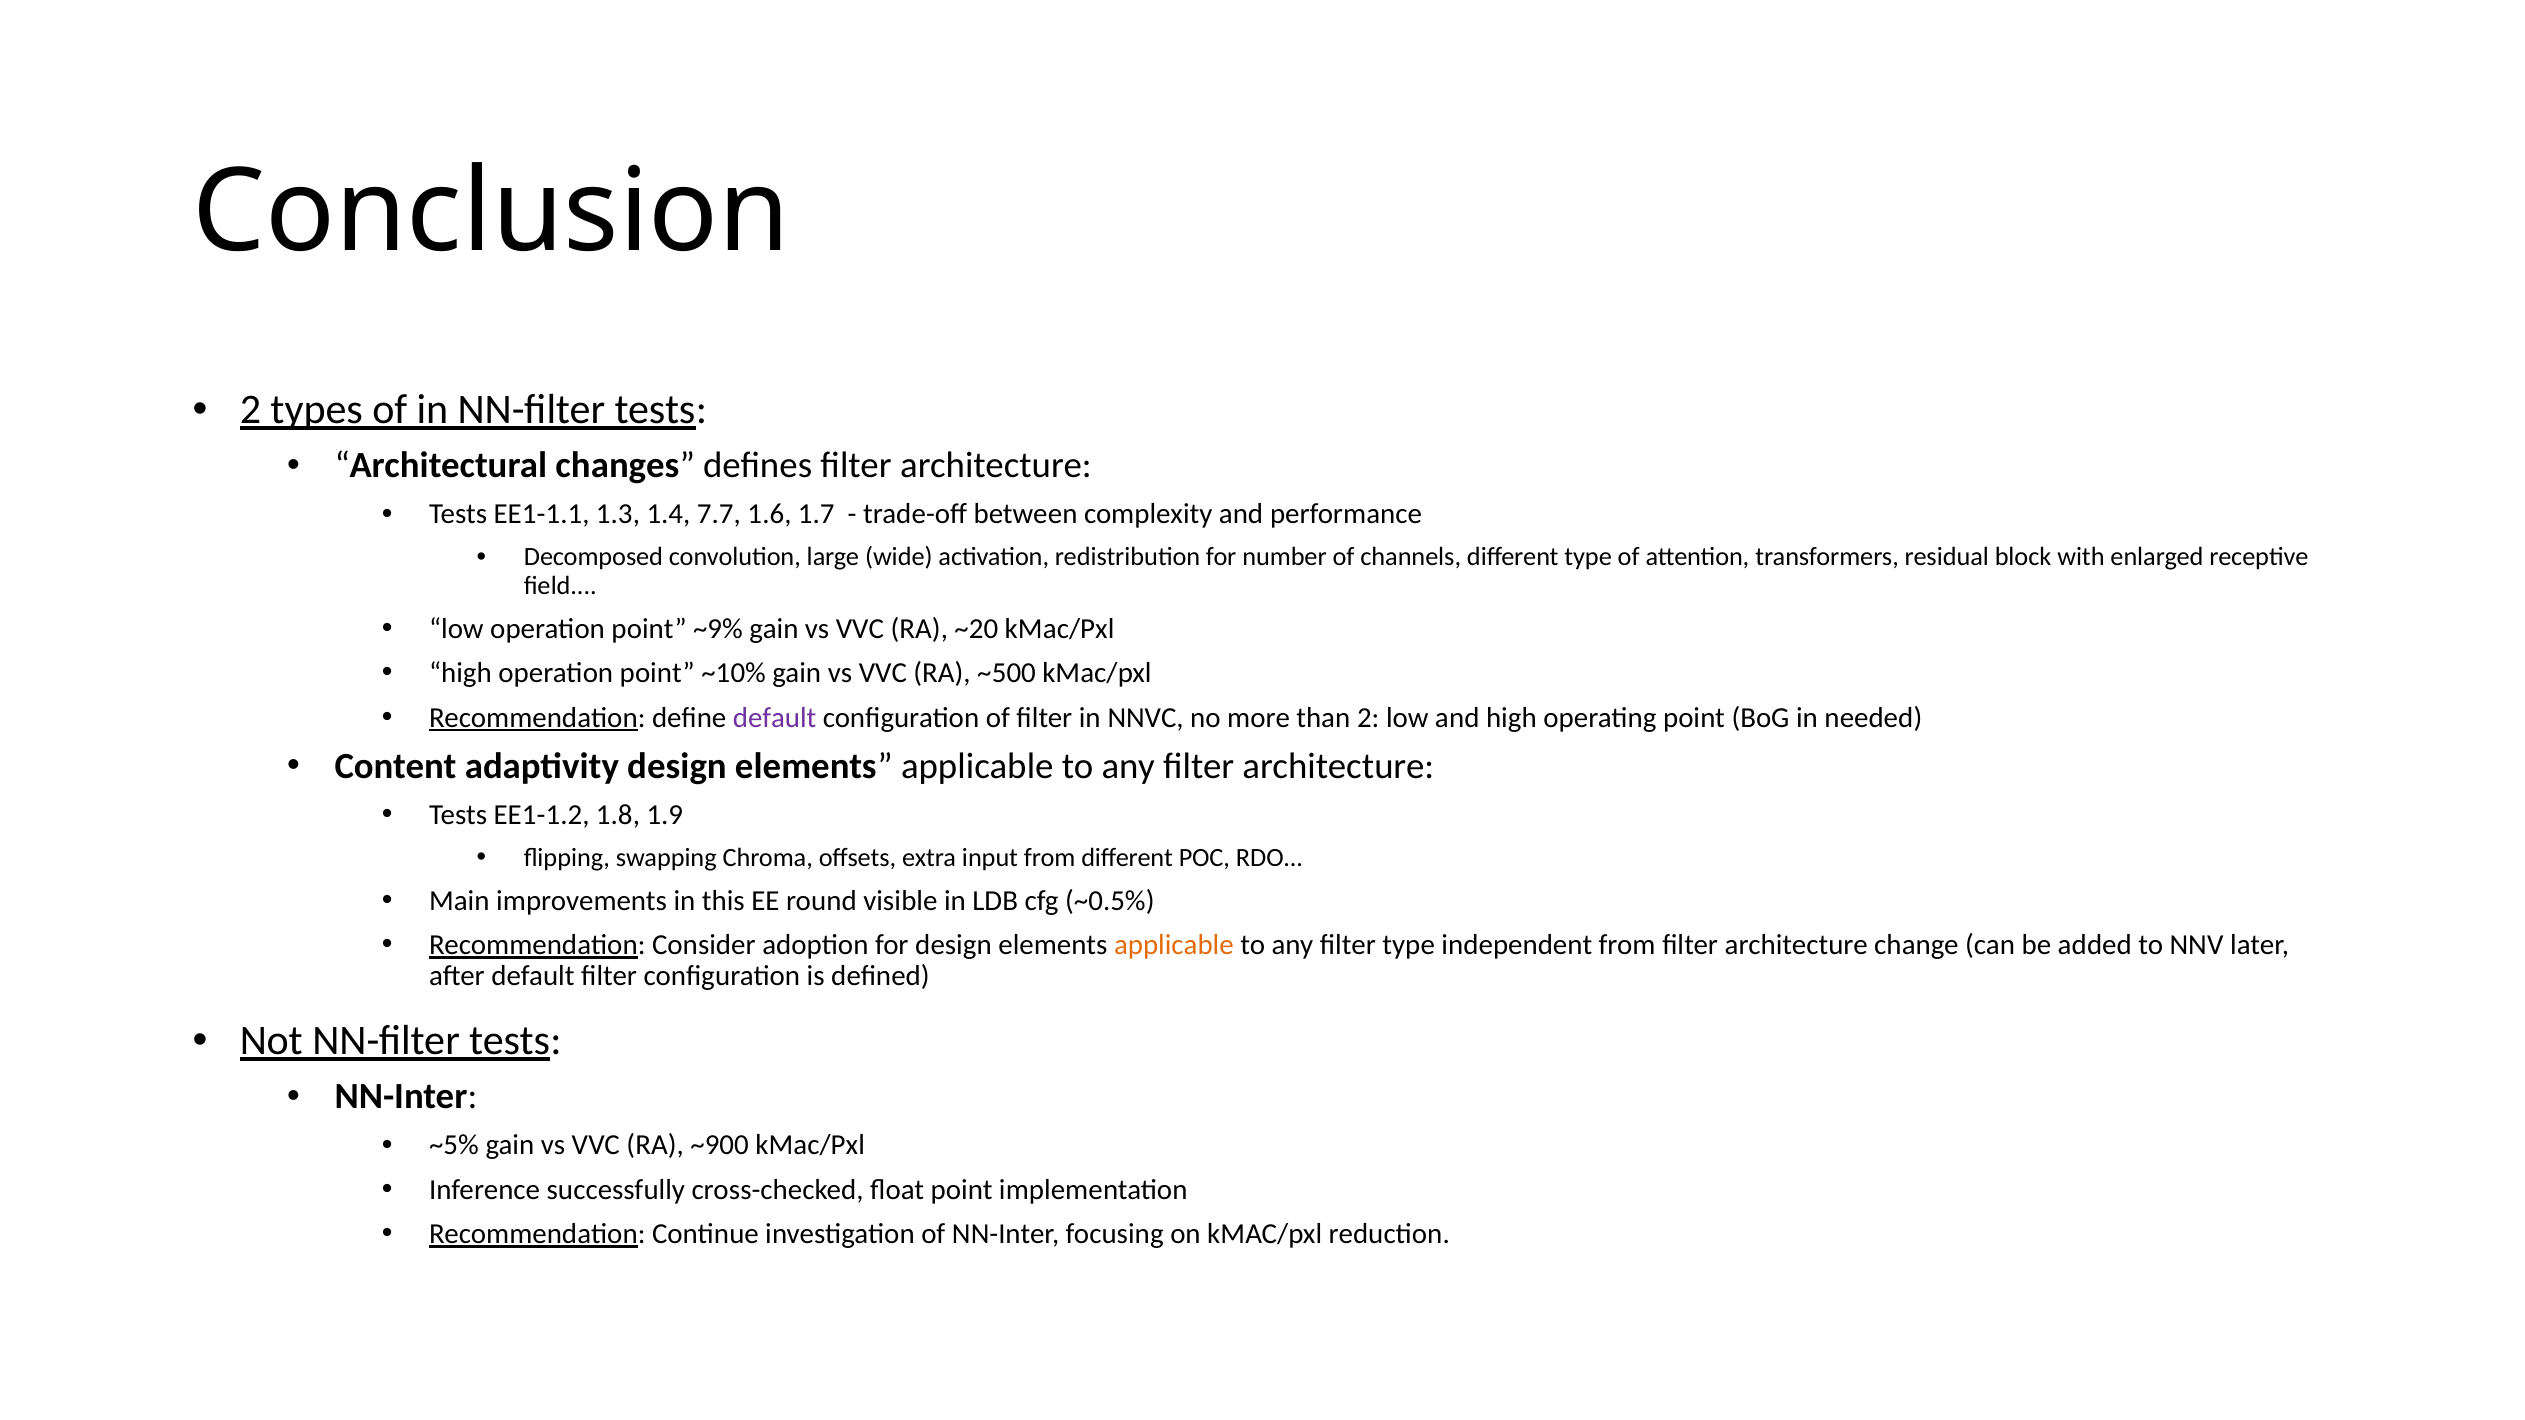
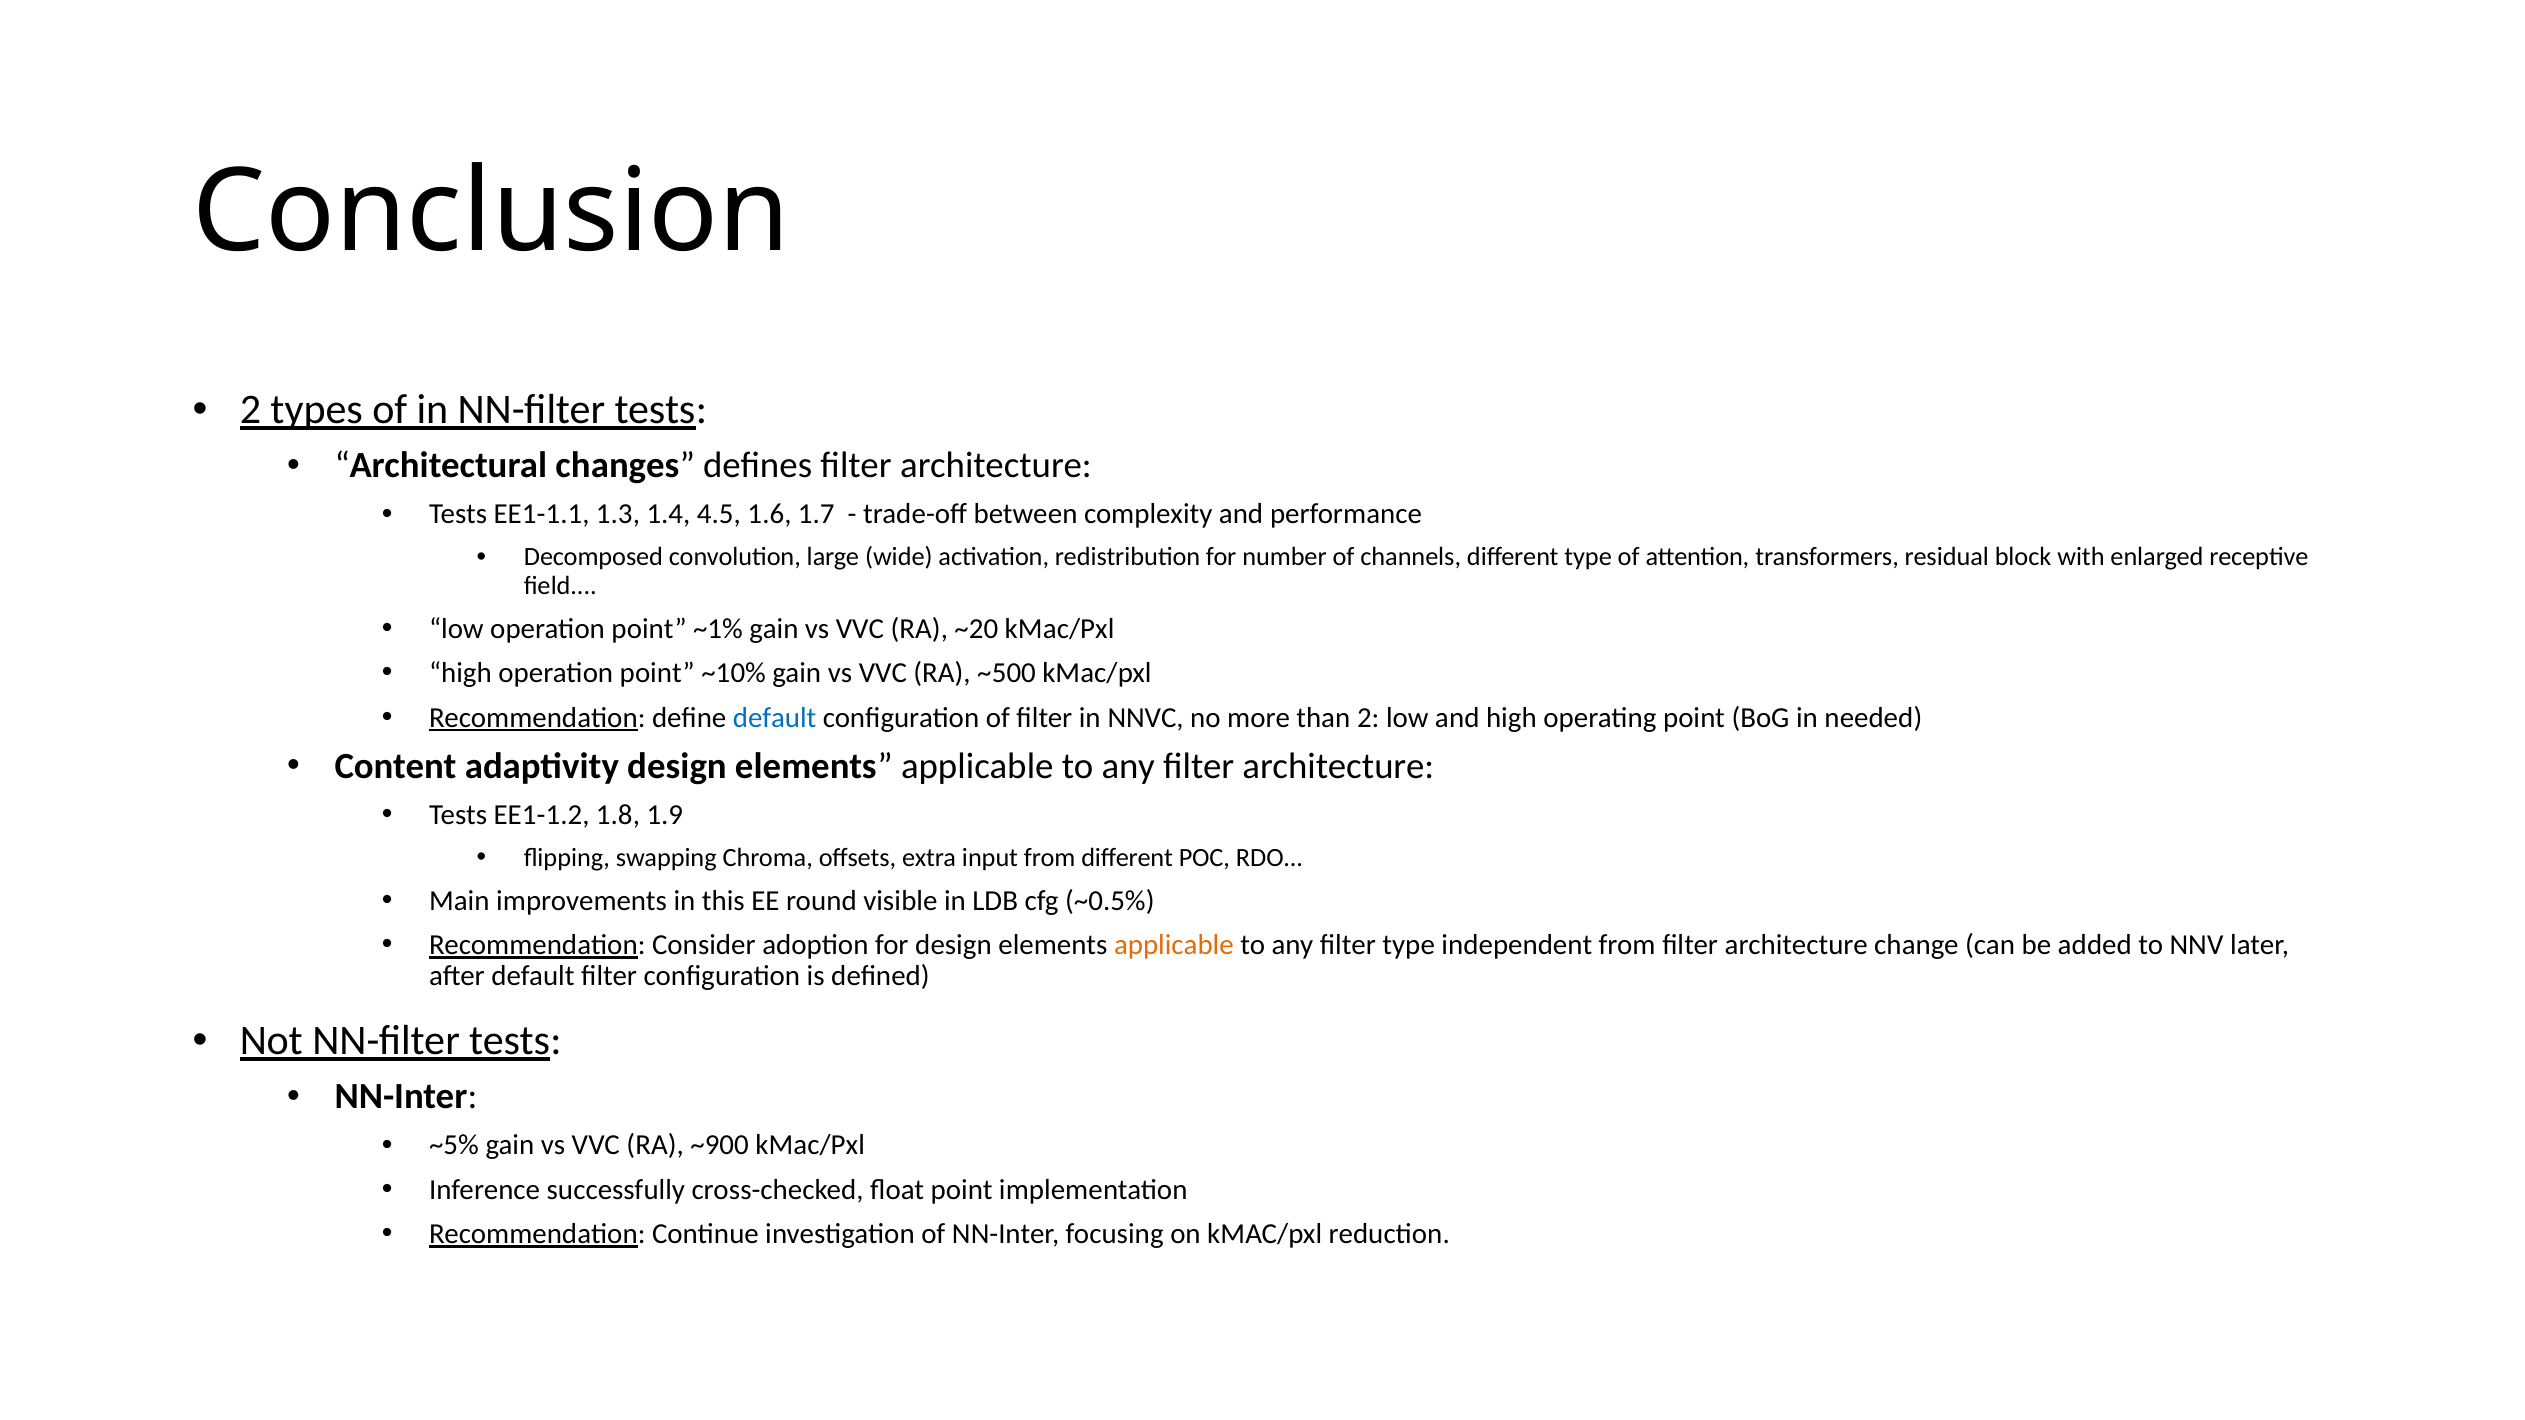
7.7: 7.7 -> 4.5 (719, 515)
~9%: ~9% -> ~1% (718, 629)
default colour: purple -> blue (775, 718)
